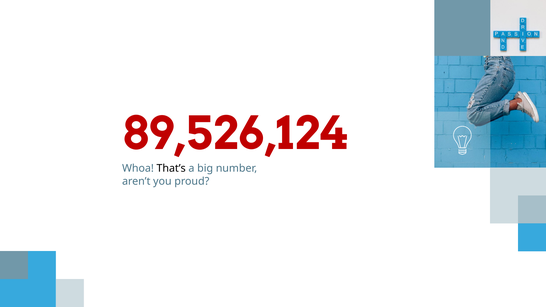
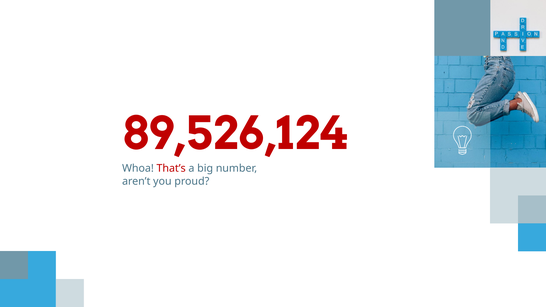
That’s colour: black -> red (171, 169)
